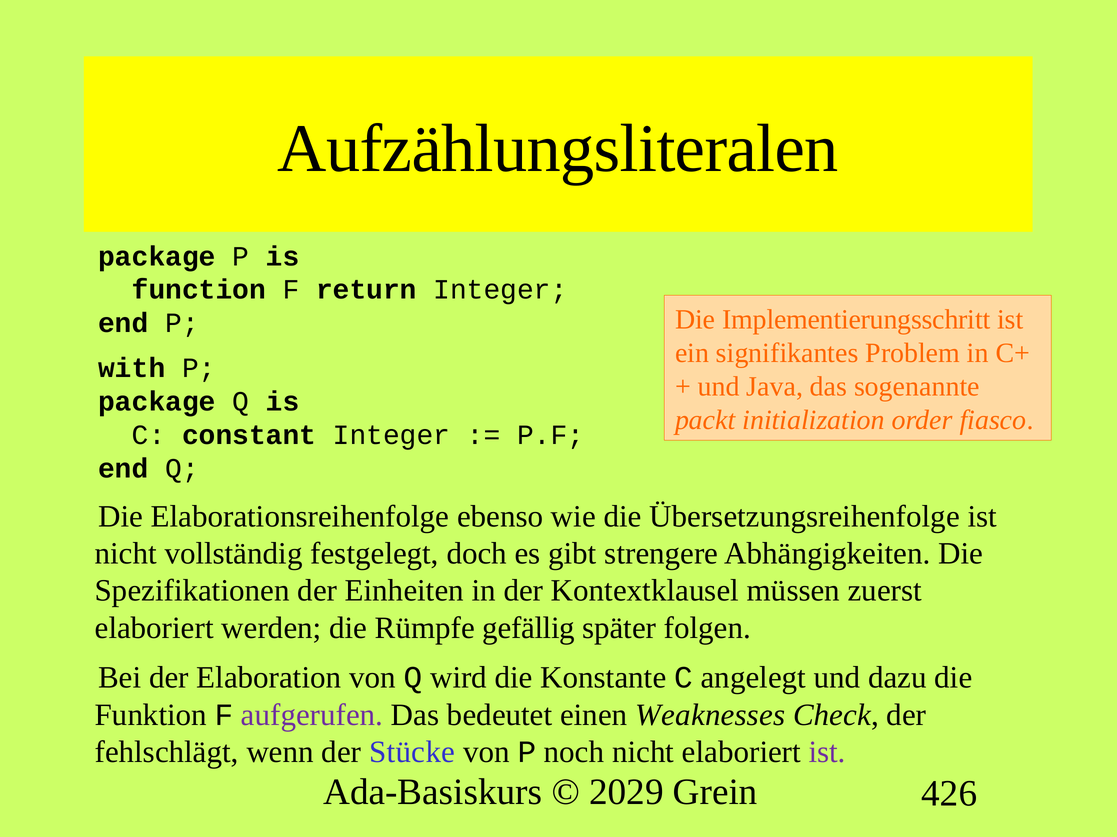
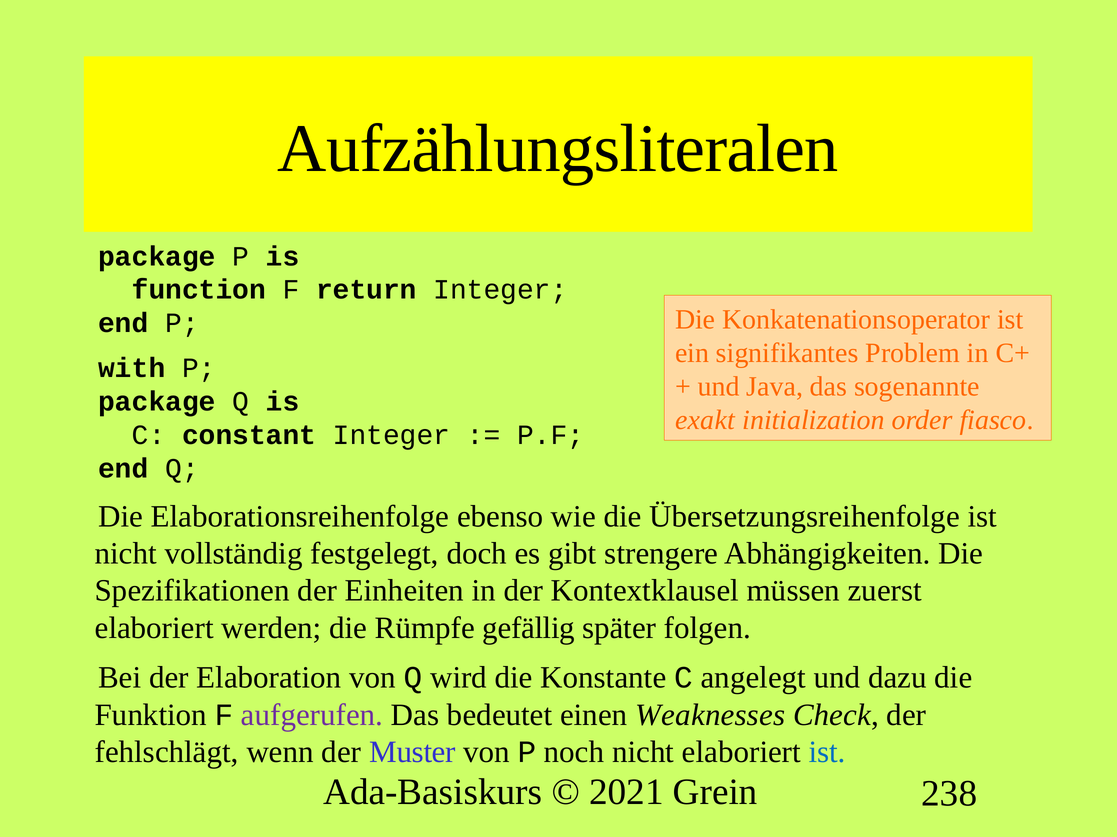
Implementierungsschritt: Implementierungsschritt -> Konkatenationsoperator (856, 320)
packt: packt -> exakt (705, 420)
Stücke: Stücke -> Muster (412, 753)
ist colour: purple -> blue (827, 753)
2029: 2029 -> 2021 (626, 793)
426: 426 -> 238 (949, 794)
